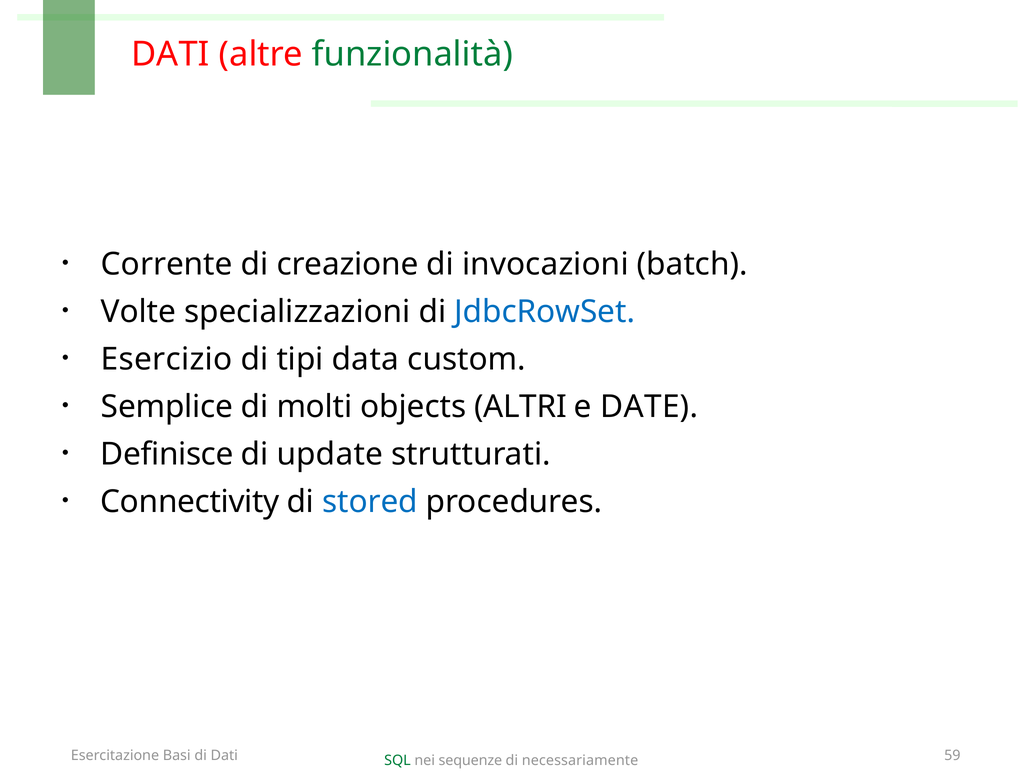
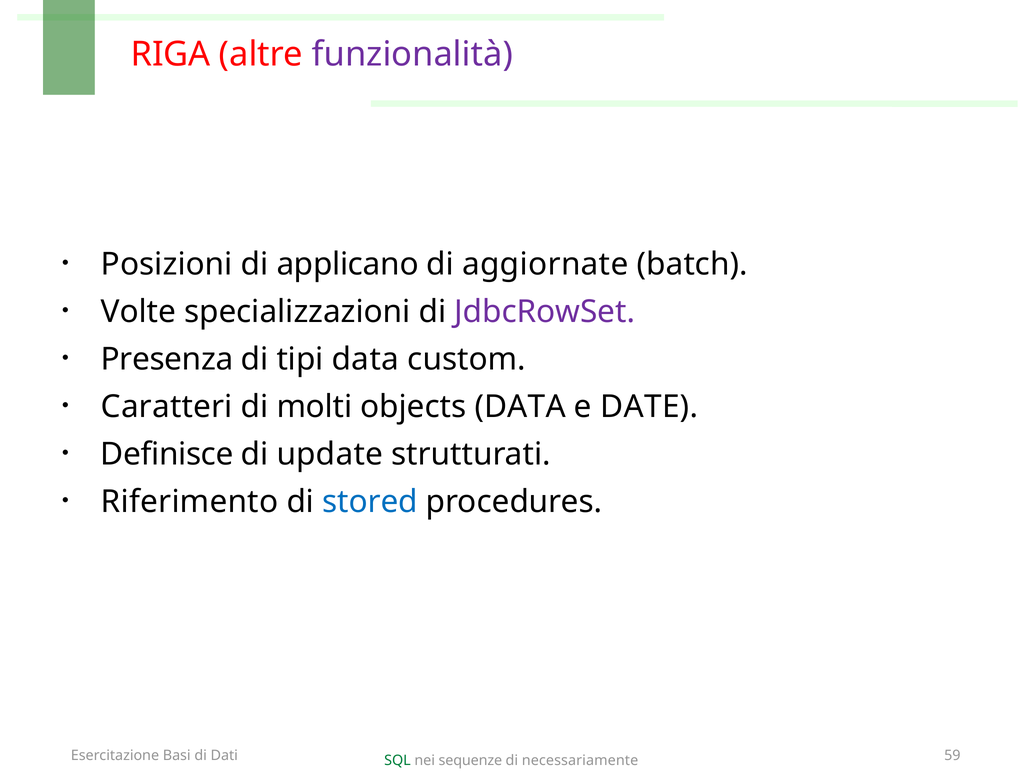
DATI: DATI -> RIGA (171, 54)
funzionalità colour: green -> purple (412, 54)
Corrente: Corrente -> Posizioni (167, 264)
creazione: creazione -> applicano (348, 264)
invocazioni: invocazioni -> aggiornate (545, 264)
JdbcRowSet colour: blue -> purple (545, 312)
Esercizio: Esercizio -> Presenza (167, 359)
Semplice: Semplice -> Caratteri (167, 407)
objects ALTRI: ALTRI -> DATA (520, 407)
Connectivity: Connectivity -> Riferimento (190, 501)
